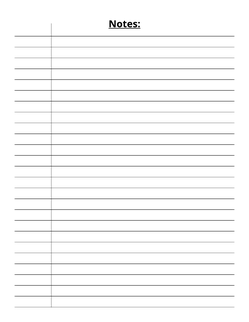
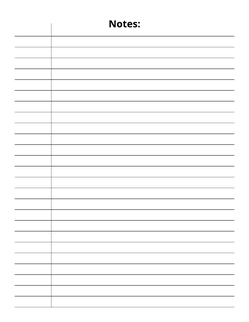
Notes underline: present -> none (124, 24)
